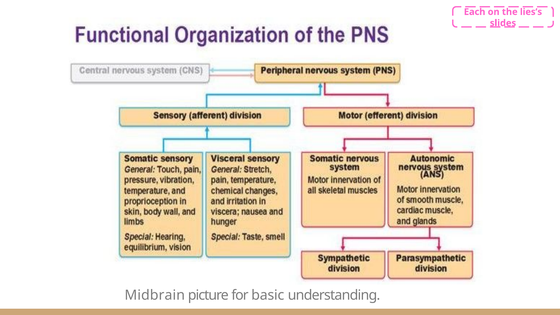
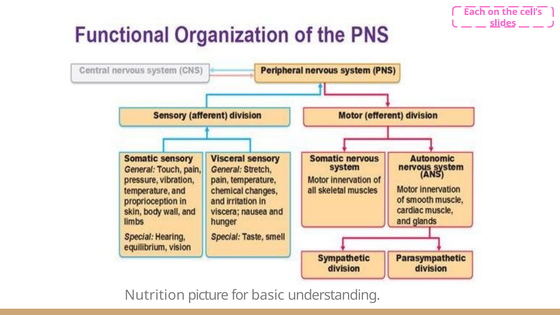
lies’s: lies’s -> cell’s (531, 12)
Midbrain: Midbrain -> Nutrition (155, 295)
